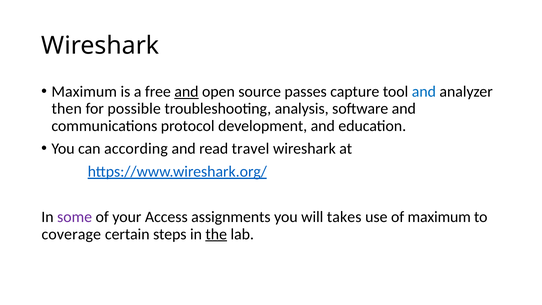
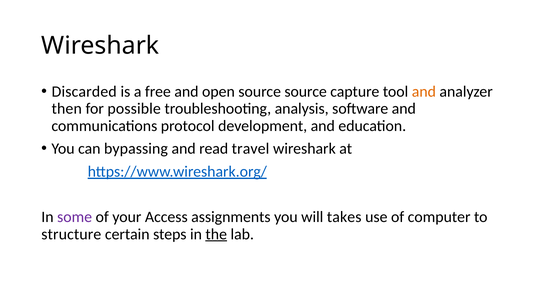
Maximum: Maximum -> Discarded (84, 92)
and underline: present -> none (186, 92)
source passes: passes -> source (306, 92)
and colour: blue -> orange (424, 92)
according: according -> bypassing (136, 149)
of maximum: maximum -> computer (439, 217)
coverage: coverage -> structure (71, 234)
